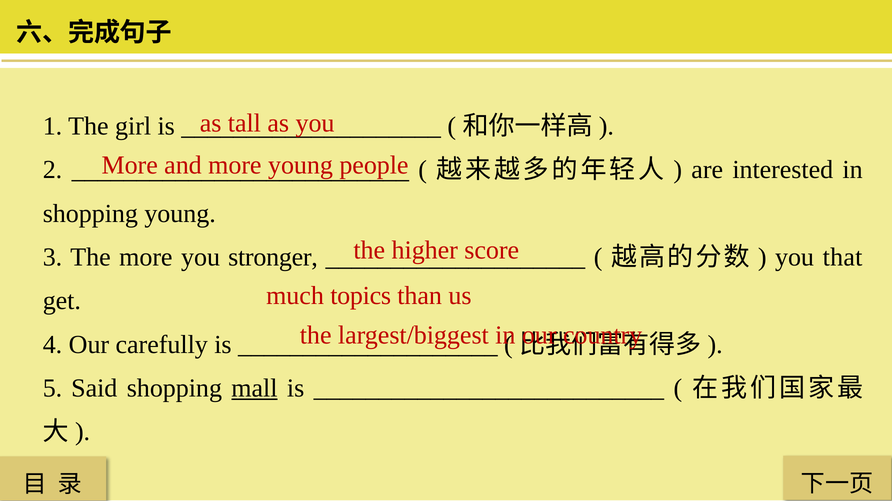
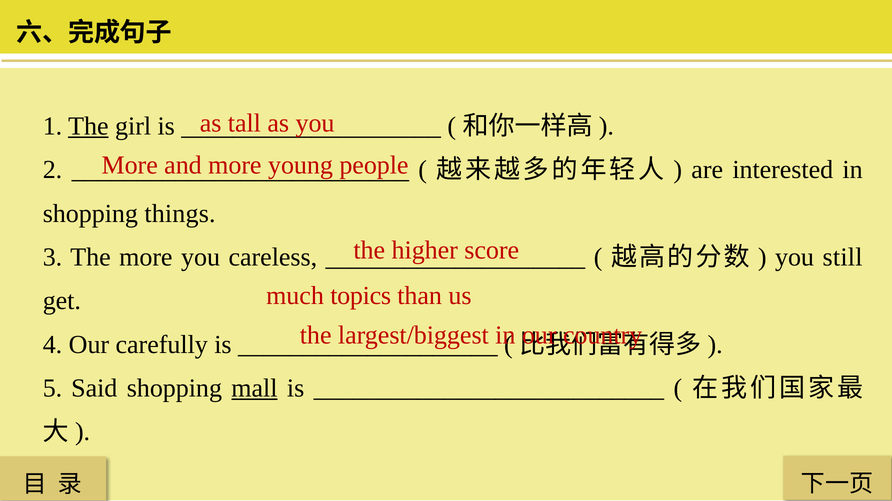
The underline: none -> present (88, 126)
shopping young: young -> things (180, 214)
stronger: stronger -> careless (273, 258)
that: that -> still (843, 258)
